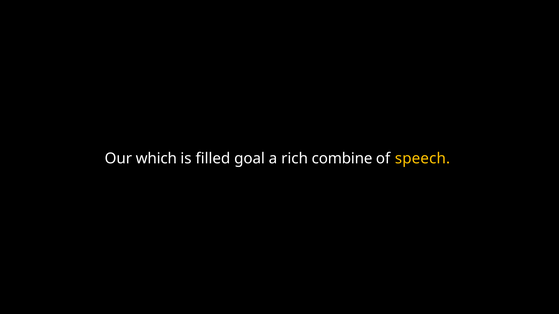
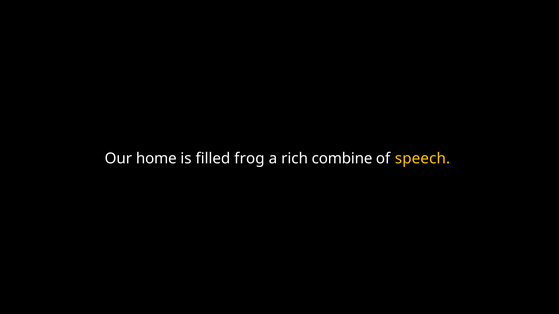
which: which -> home (156, 159)
goal: goal -> frog (249, 159)
